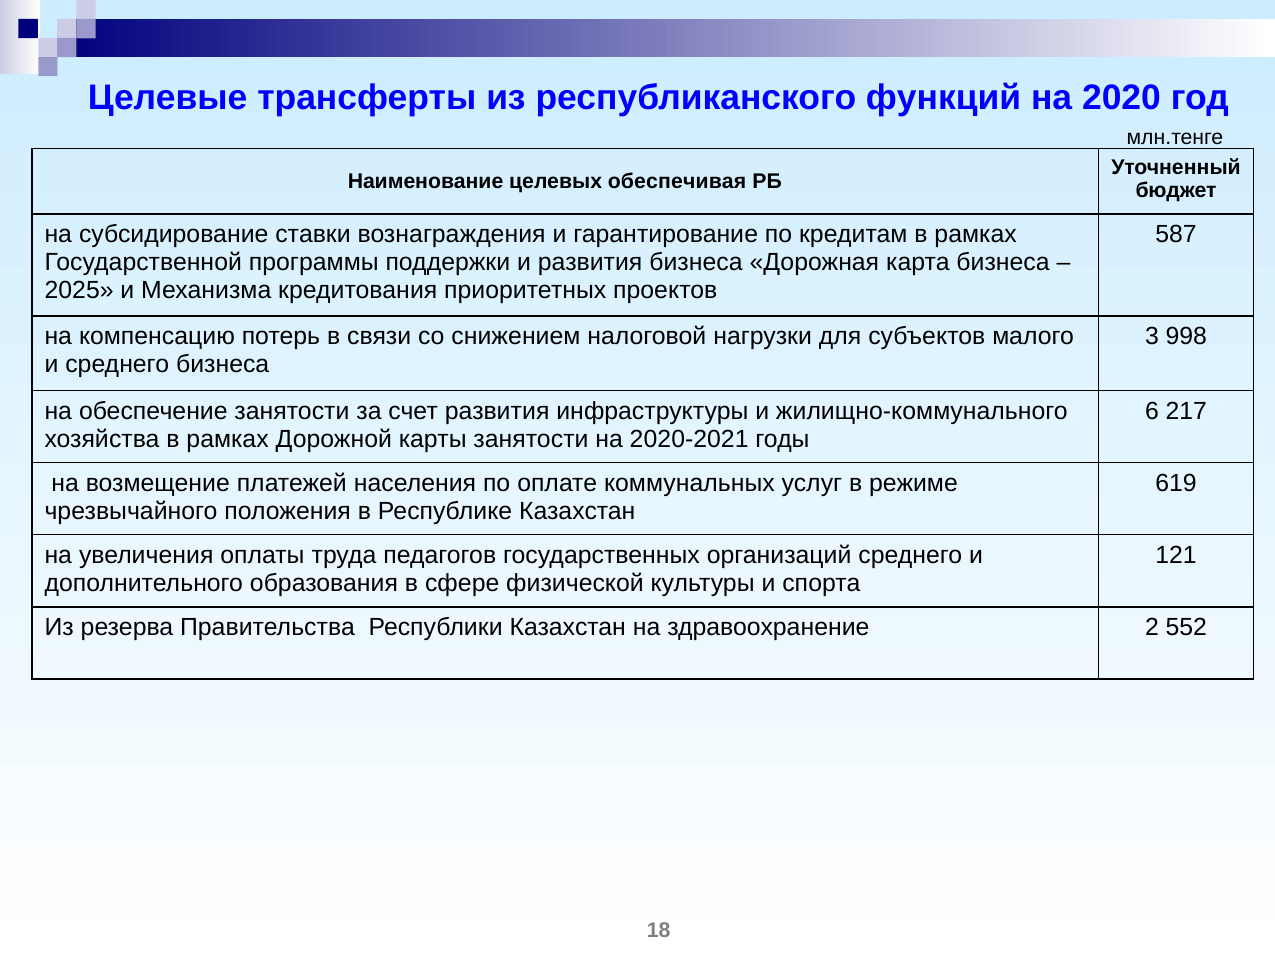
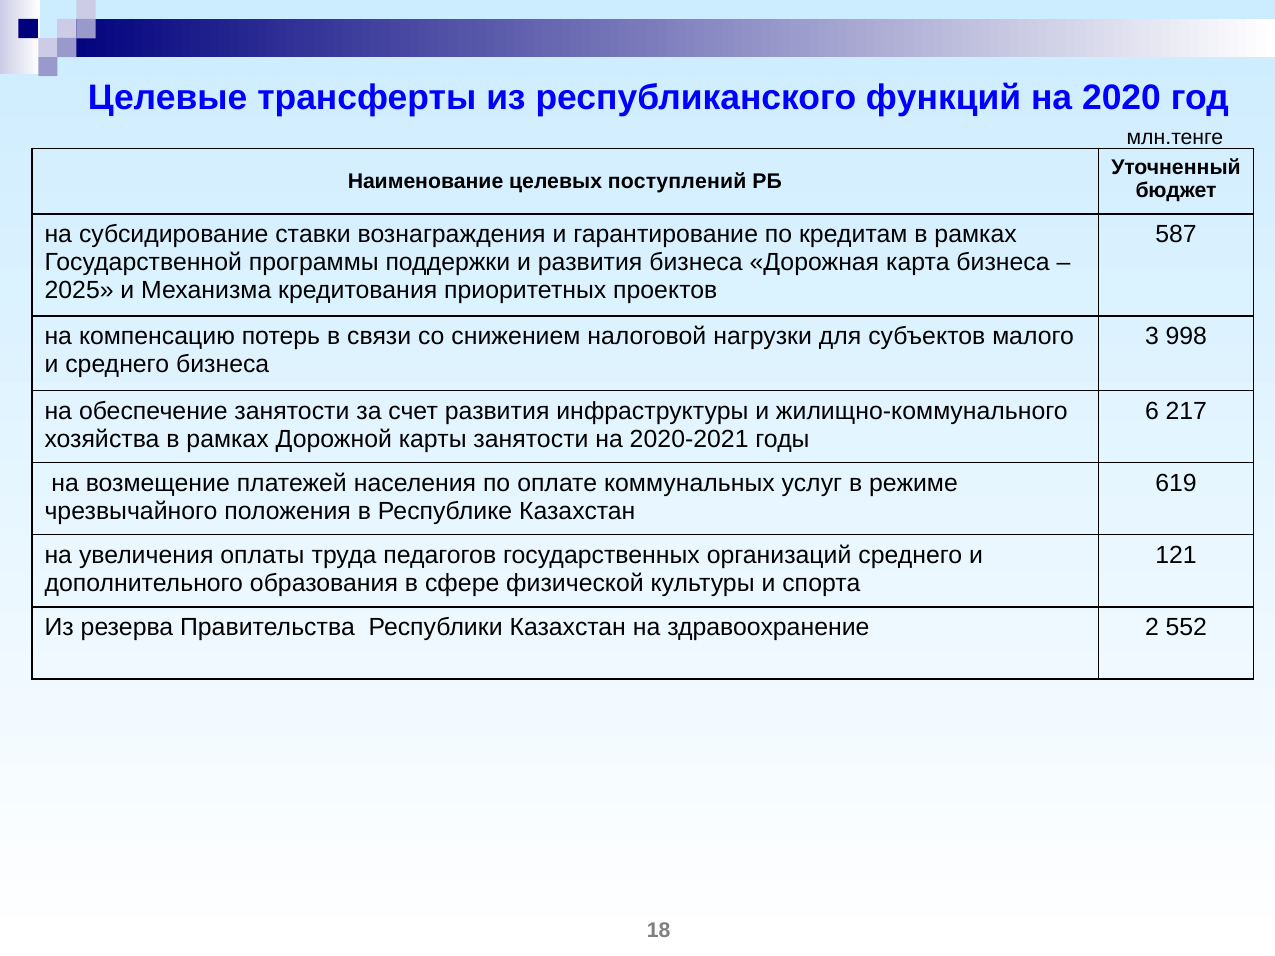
обеспечивая: обеспечивая -> поступлений (677, 182)
